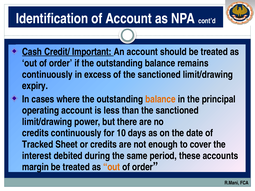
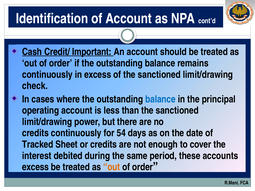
expiry: expiry -> check (35, 86)
balance colour: orange -> blue (160, 99)
10: 10 -> 54 (121, 133)
margin: margin -> excess (35, 167)
